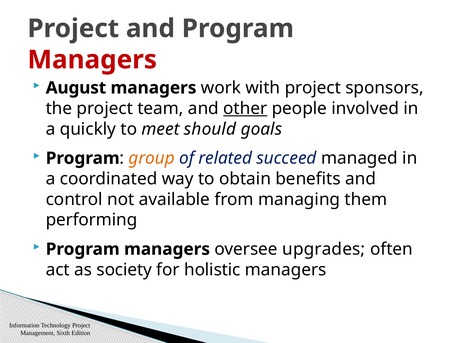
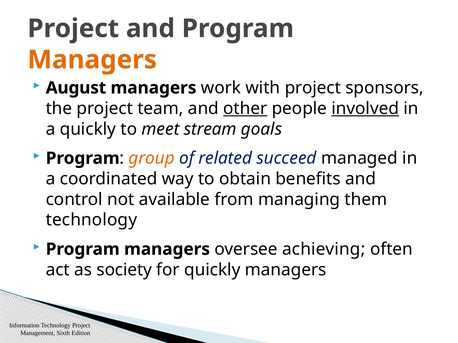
Managers colour: red -> orange (92, 60)
involved underline: none -> present (365, 109)
should: should -> stream (210, 129)
performing: performing -> technology (91, 220)
upgrades: upgrades -> achieving (324, 250)
for holistic: holistic -> quickly (212, 270)
